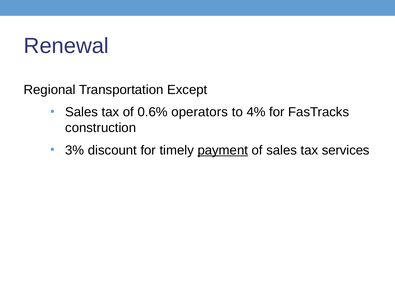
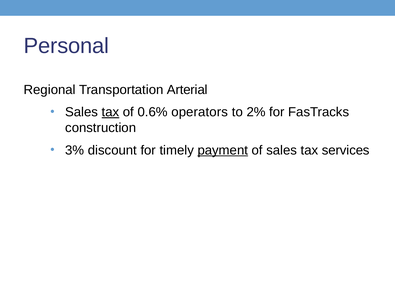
Renewal: Renewal -> Personal (66, 46)
Except: Except -> Arterial (187, 90)
tax underline: none -> present (110, 112)
4%: 4% -> 2% (256, 112)
